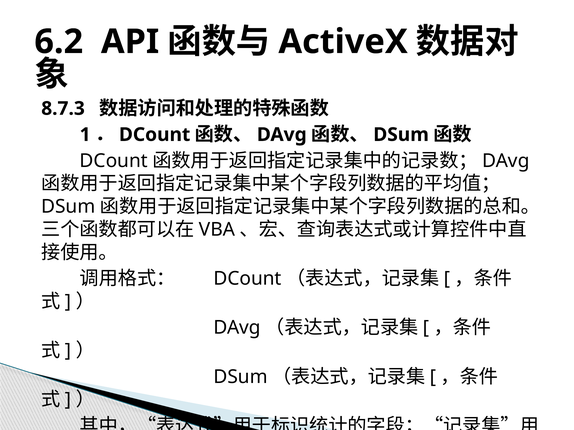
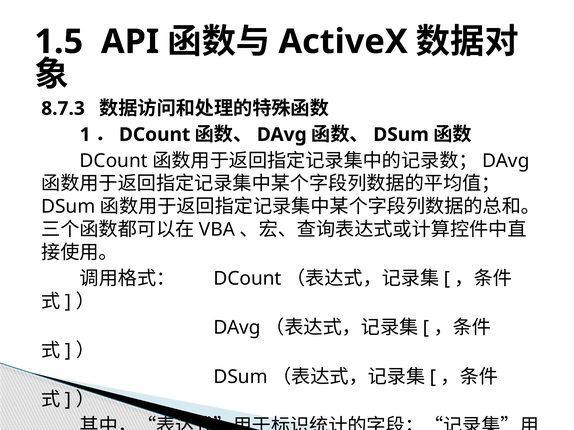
6.2: 6.2 -> 1.5 (59, 42)
